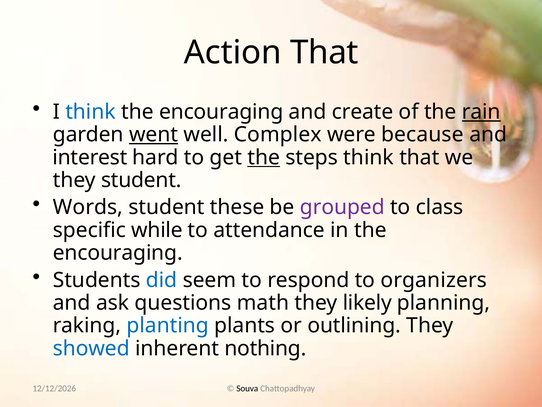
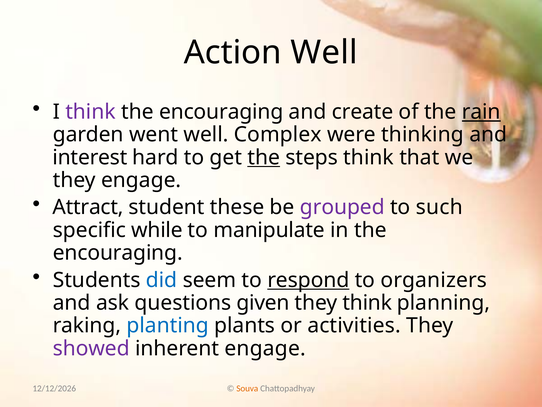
Action That: That -> Well (324, 52)
think colour: blue -> purple (91, 112)
went underline: present -> none (154, 134)
because: because -> thinking (422, 134)
they student: student -> engage (141, 180)
Words: Words -> Attract (88, 207)
class: class -> such (439, 207)
attendance: attendance -> manipulate (269, 230)
respond underline: none -> present (308, 280)
math: math -> given (263, 302)
they likely: likely -> think (367, 302)
outlining: outlining -> activities (354, 325)
showed colour: blue -> purple (91, 348)
inherent nothing: nothing -> engage (265, 348)
Souva colour: black -> orange (247, 388)
